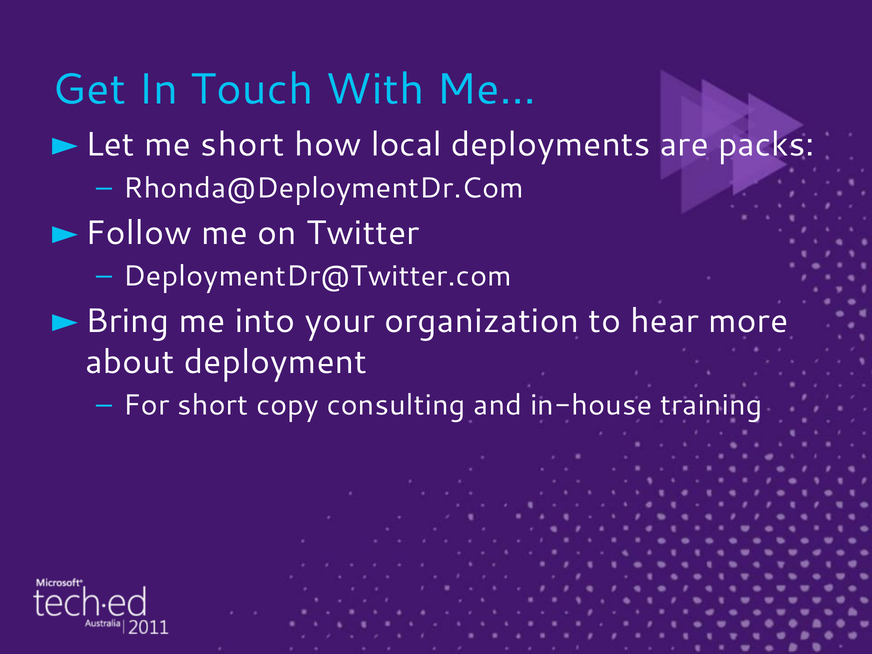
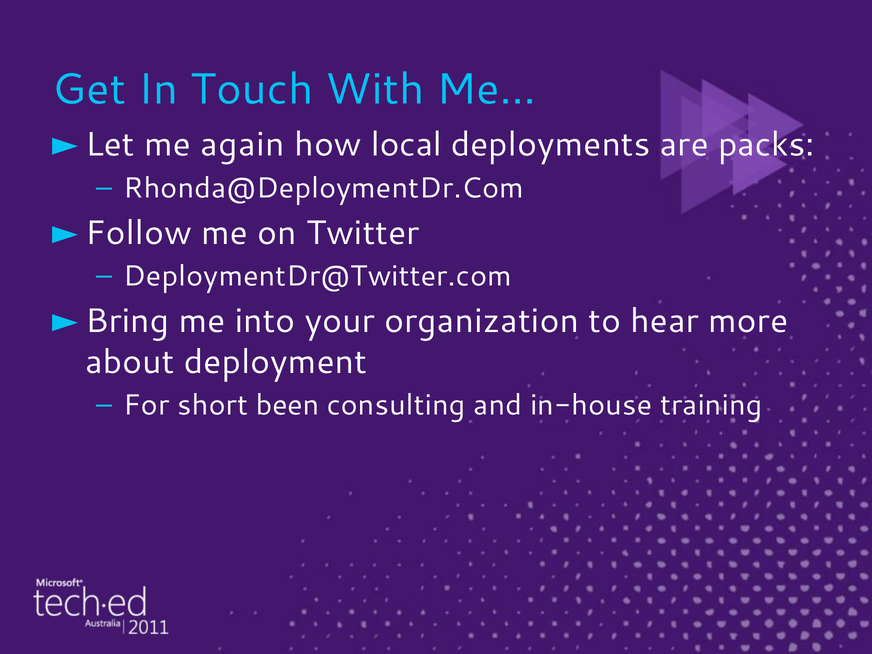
me short: short -> again (242, 145)
copy: copy -> been (288, 405)
